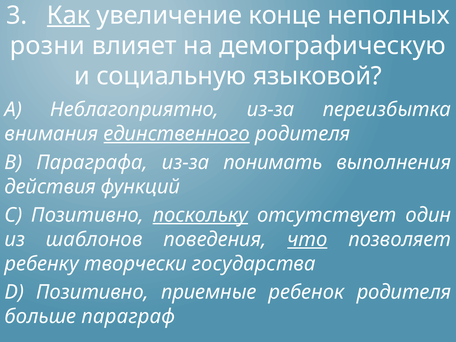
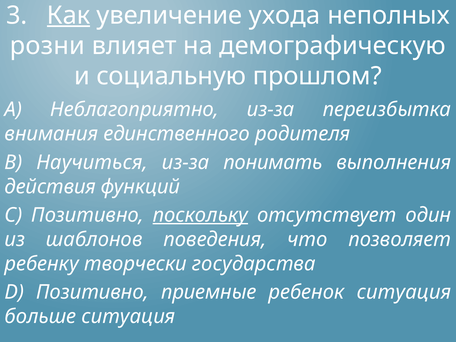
конце: конце -> ухода (285, 15)
языковой: языковой -> прошлом (317, 76)
единственного underline: present -> none (177, 134)
Параграфа: Параграфа -> Научиться (92, 162)
что underline: present -> none (307, 239)
ребенок родителя: родителя -> ситуация (404, 292)
больше параграф: параграф -> ситуация (128, 316)
